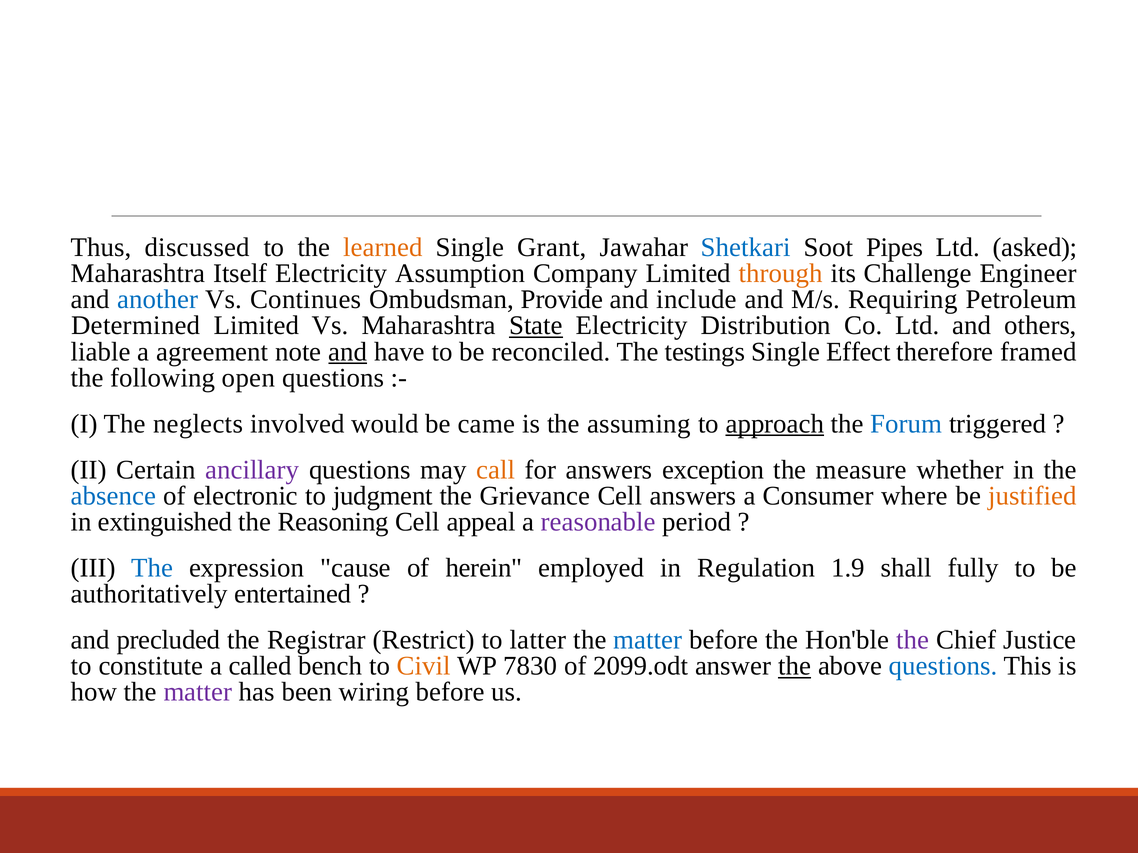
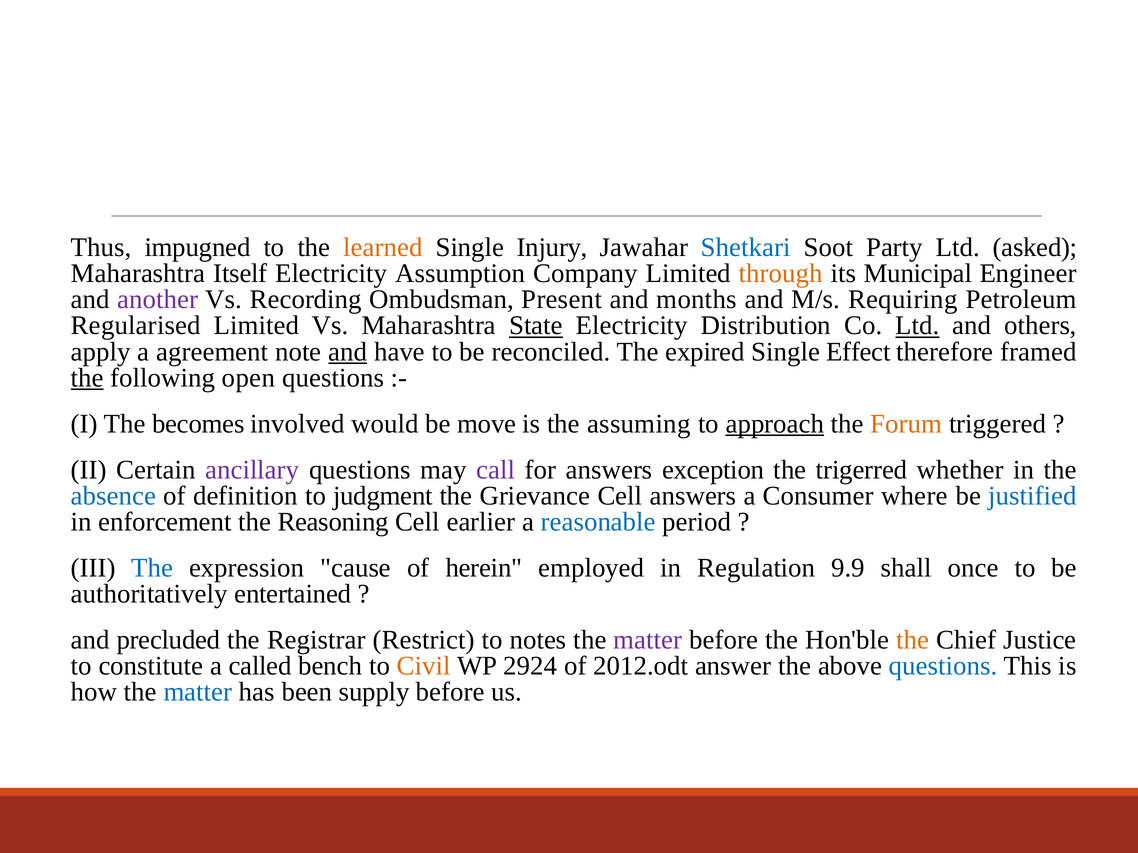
discussed: discussed -> impugned (198, 247)
Grant: Grant -> Injury (552, 247)
Pipes: Pipes -> Party (894, 247)
Challenge: Challenge -> Municipal (918, 274)
another colour: blue -> purple (158, 300)
Continues: Continues -> Recording (306, 300)
Provide: Provide -> Present (562, 300)
include: include -> months (697, 300)
Determined: Determined -> Regularised (136, 326)
Ltd underline: none -> present (917, 326)
liable: liable -> apply (101, 352)
testings: testings -> expired (705, 352)
the underline: none -> present (87, 378)
neglects: neglects -> becomes (198, 424)
came: came -> move (487, 424)
Forum colour: blue -> orange (906, 424)
call colour: orange -> purple (496, 470)
measure: measure -> trigerred (862, 470)
electronic: electronic -> definition (245, 496)
justified colour: orange -> blue (1032, 496)
extinguished: extinguished -> enforcement (165, 522)
appeal: appeal -> earlier (481, 522)
reasonable colour: purple -> blue (598, 522)
1.9: 1.9 -> 9.9 (848, 568)
fully: fully -> once (973, 568)
latter: latter -> notes (538, 640)
matter colour: blue -> purple (648, 640)
the colour: purple -> orange (913, 640)
7830: 7830 -> 2924 (530, 666)
2099.odt: 2099.odt -> 2012.odt (641, 666)
the underline: present -> none (795, 666)
matter colour: purple -> blue (198, 693)
wiring: wiring -> supply (374, 693)
